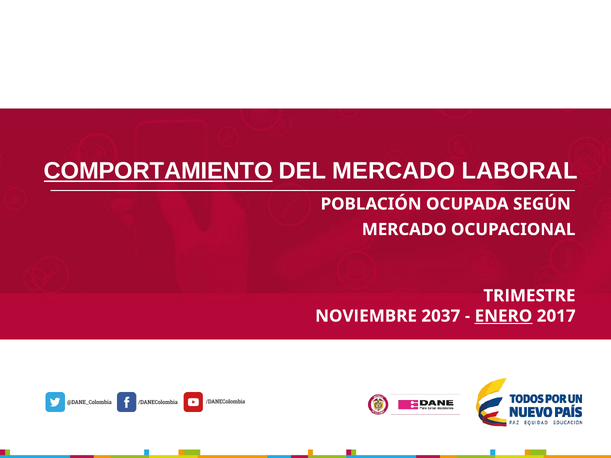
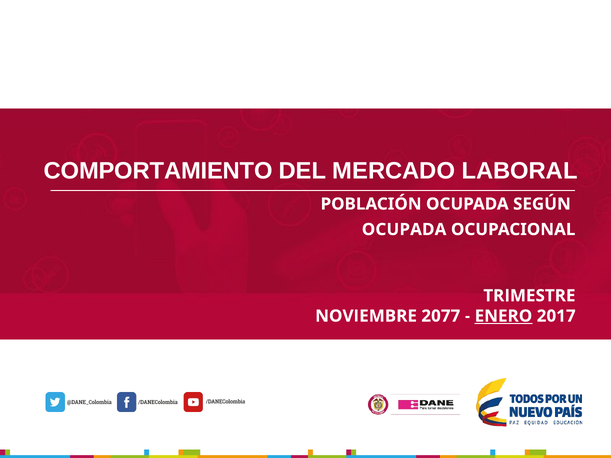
COMPORTAMIENTO underline: present -> none (158, 171)
MERCADO: MERCADO -> OCUPADA (404, 230)
2037: 2037 -> 2077 (441, 316)
